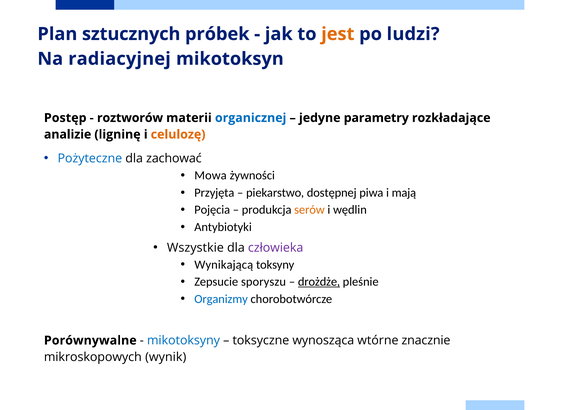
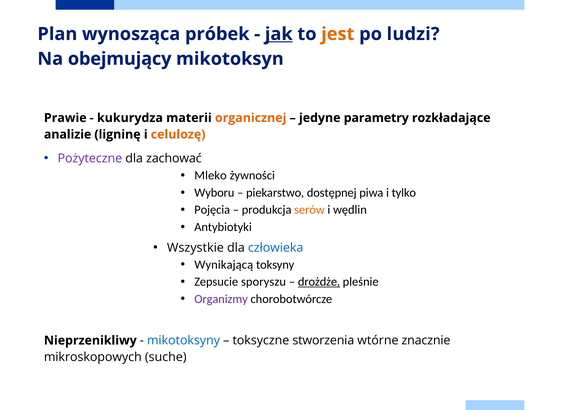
sztucznych: sztucznych -> wynosząca (131, 34)
jak underline: none -> present (279, 34)
radiacyjnej: radiacyjnej -> obejmujący (120, 59)
Postęp: Postęp -> Prawie (65, 118)
roztworów: roztworów -> kukurydza (130, 118)
organicznej colour: blue -> orange (251, 118)
Pożyteczne colour: blue -> purple (90, 159)
Mowa: Mowa -> Mleko (211, 176)
Przyjęta: Przyjęta -> Wyboru (214, 193)
mają: mają -> tylko (404, 193)
człowieka colour: purple -> blue (276, 248)
Organizmy colour: blue -> purple (221, 299)
Porównywalne: Porównywalne -> Nieprzenikliwy (90, 341)
wynosząca: wynosząca -> stworzenia (323, 341)
wynik: wynik -> suche (166, 357)
